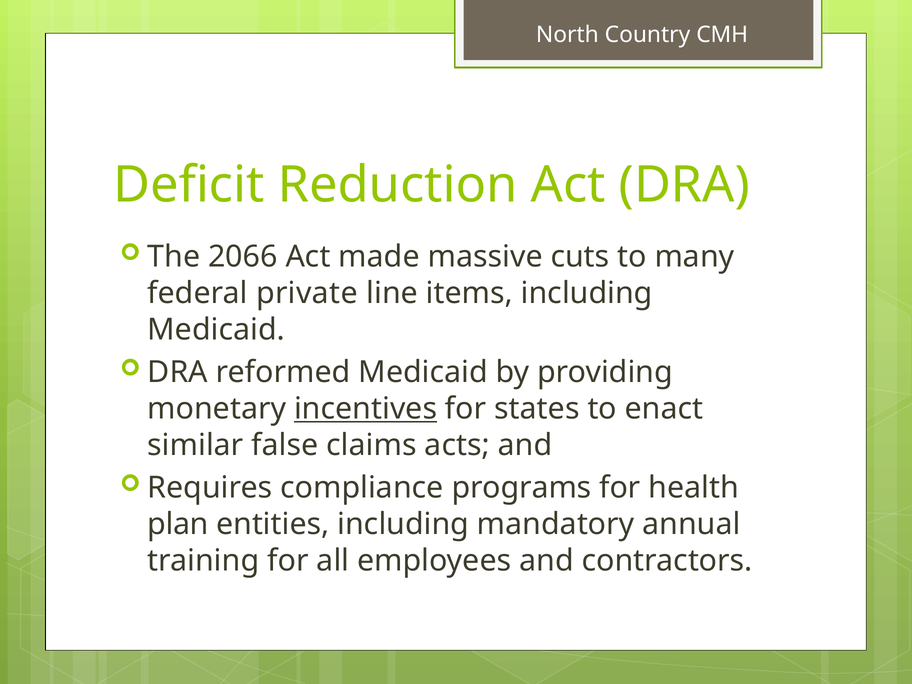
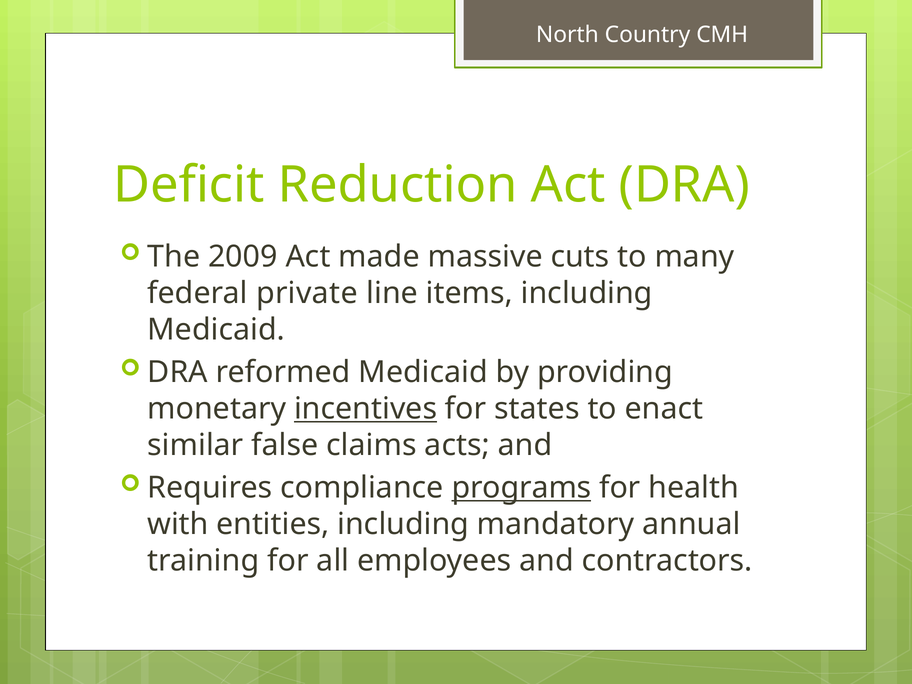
2066: 2066 -> 2009 (243, 257)
programs underline: none -> present (521, 488)
plan: plan -> with (178, 524)
